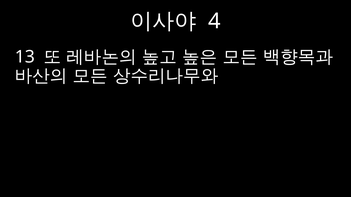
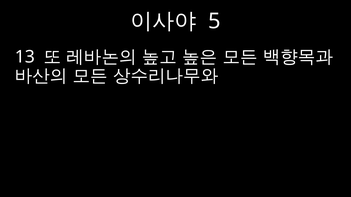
4: 4 -> 5 (214, 21)
